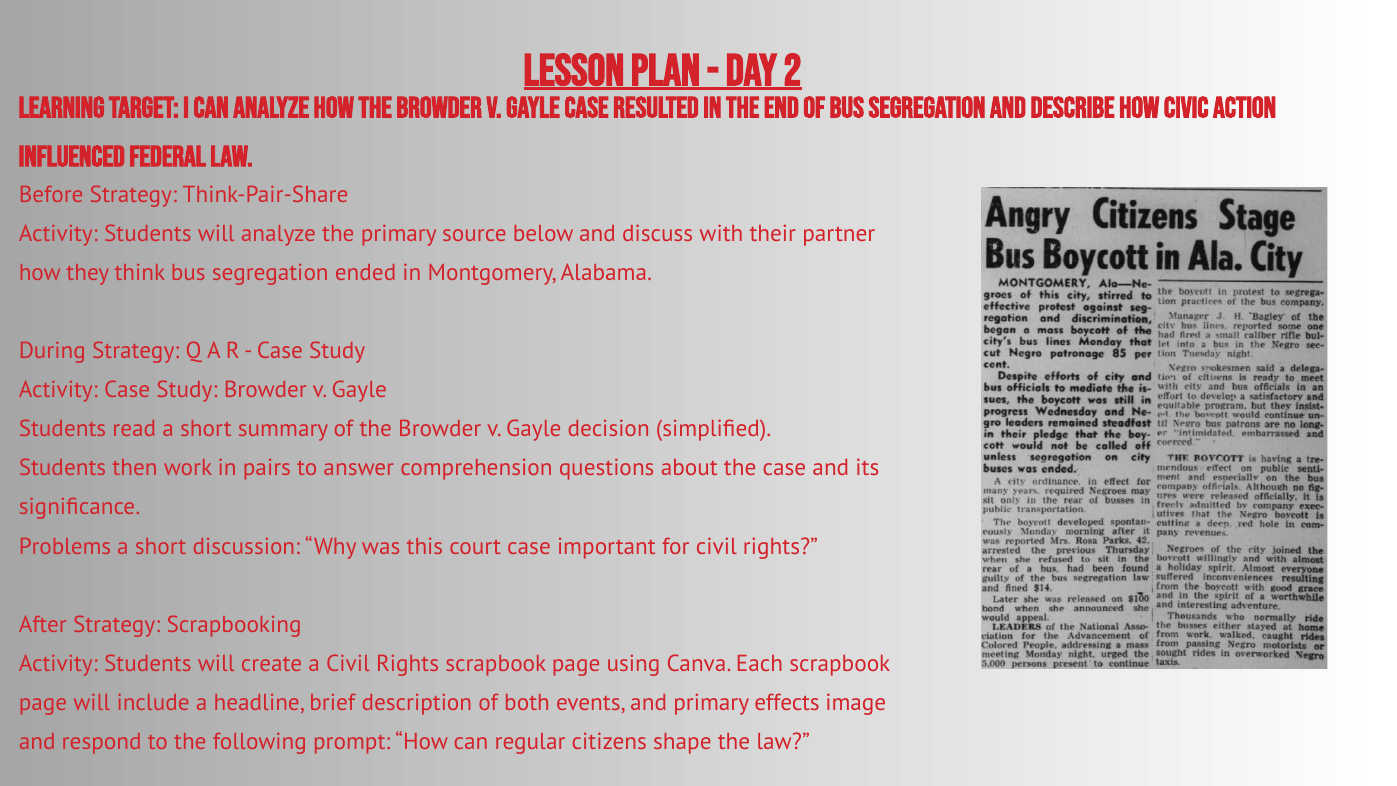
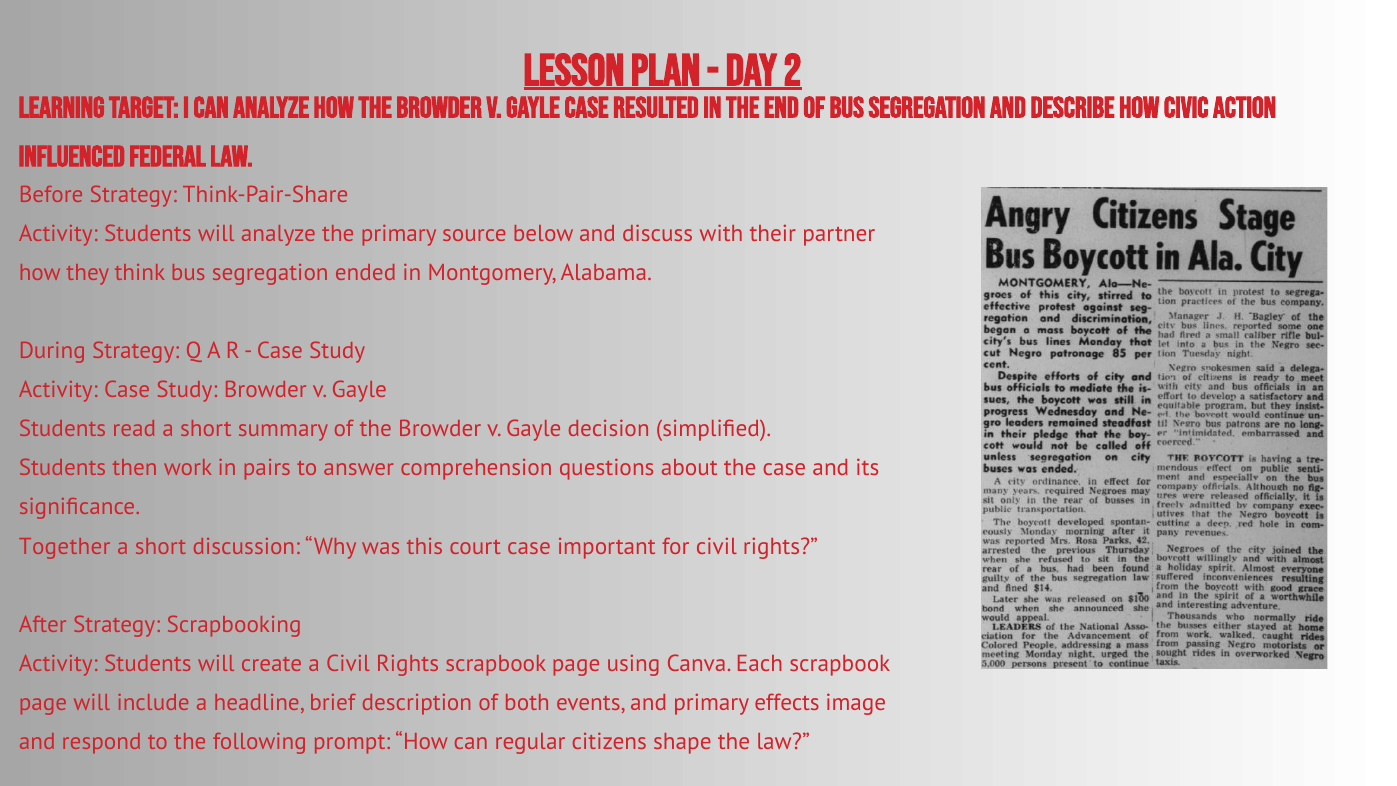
Problems: Problems -> Together (65, 546)
